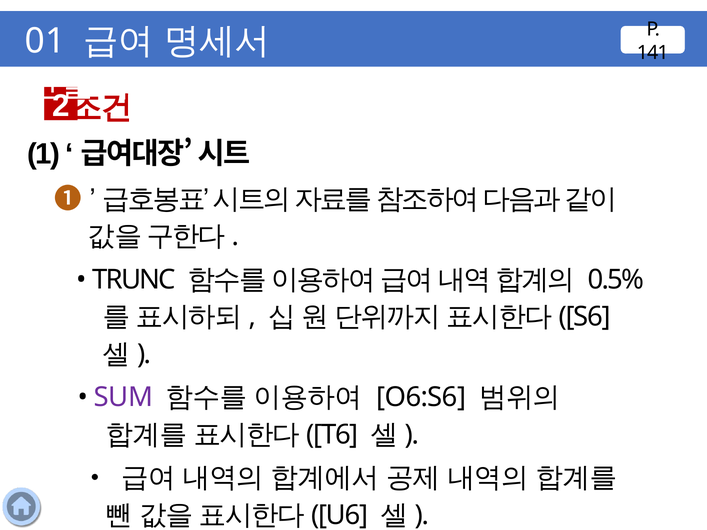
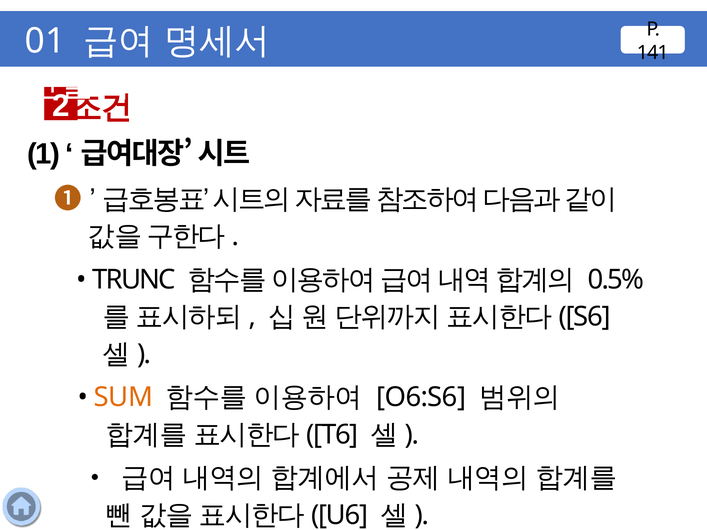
SUM colour: purple -> orange (123, 398)
